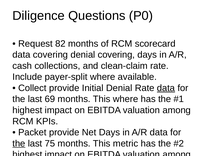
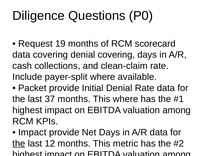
82: 82 -> 19 (60, 44)
Collect: Collect -> Packet (32, 88)
data underline: present -> none (166, 88)
69: 69 -> 37 (50, 99)
Packet: Packet -> Impact (32, 132)
75: 75 -> 12 (50, 143)
